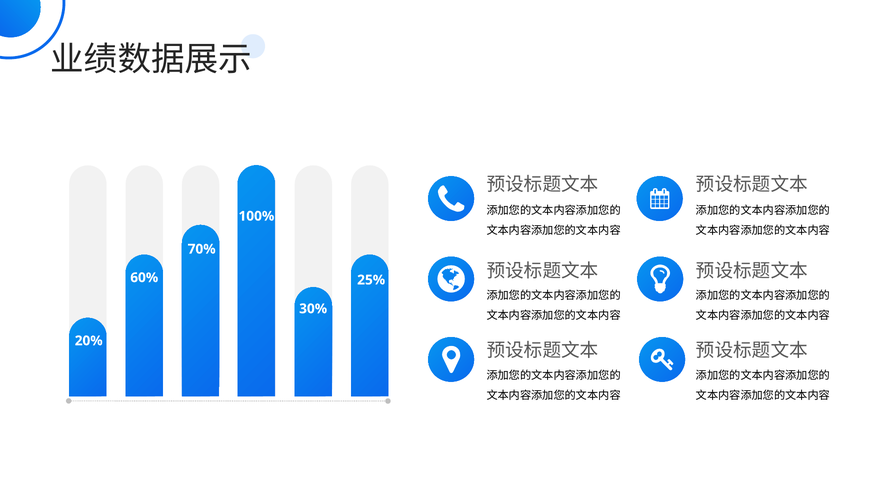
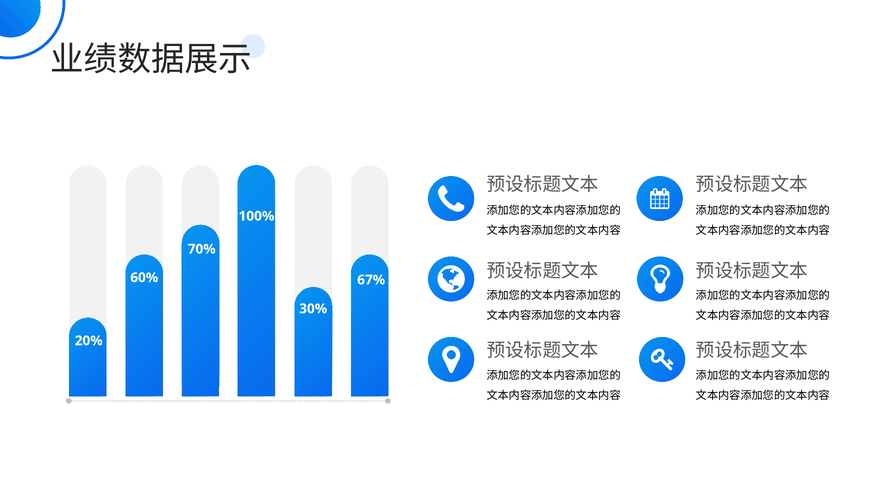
25%: 25% -> 67% (371, 280)
